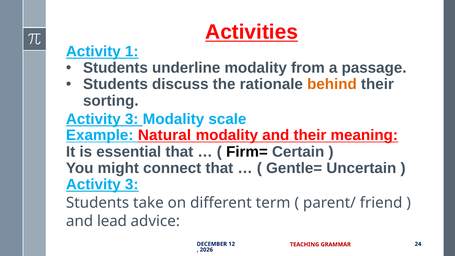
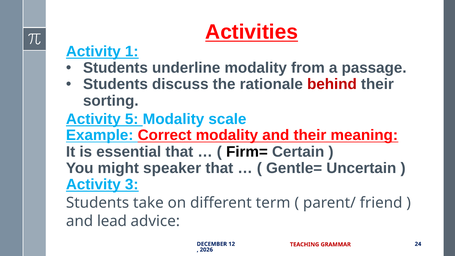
behind colour: orange -> red (332, 84)
3: 3 -> 5 (132, 119)
Natural: Natural -> Correct (165, 135)
connect: connect -> speaker (172, 168)
